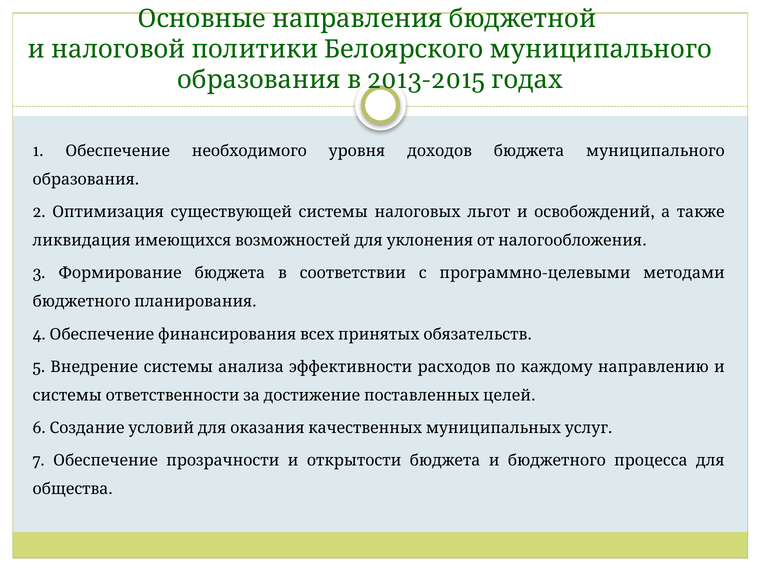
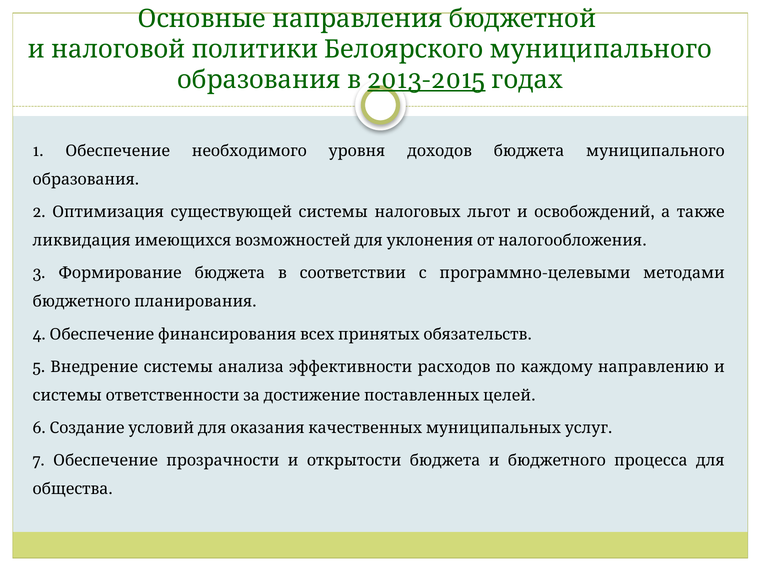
2013-2015 underline: none -> present (426, 80)
